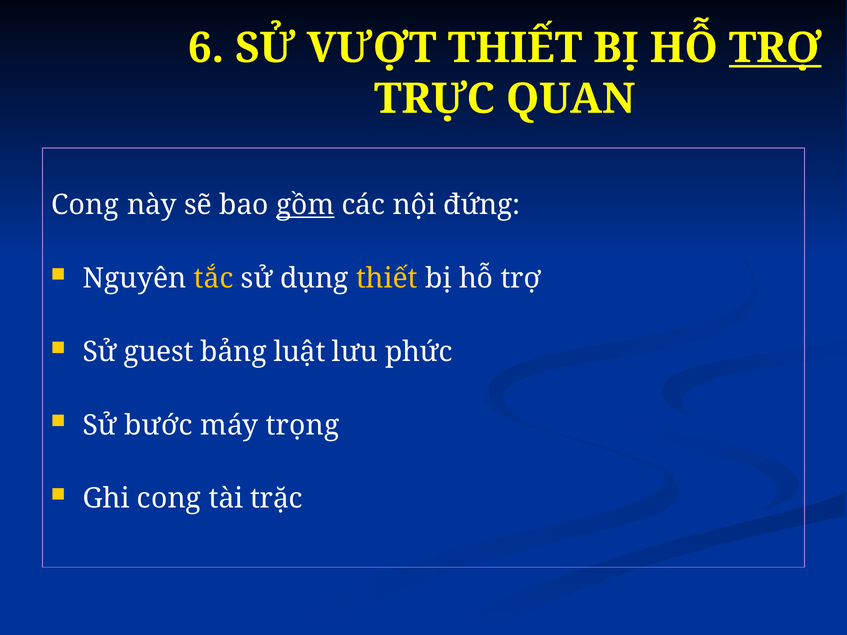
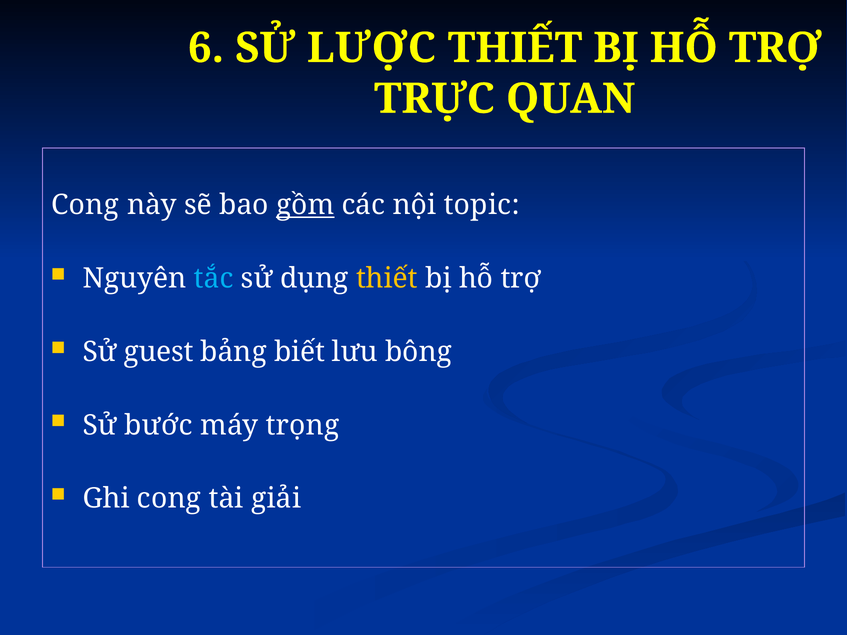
VƯỢT: VƯỢT -> LƯỢC (371, 48)
TRỢ underline: present -> none (775, 48)
đứng: đứng -> topic (482, 205)
tắc colour: yellow -> light blue (214, 279)
luật: luật -> biết (300, 352)
phức: phức -> bông (419, 352)
trặc: trặc -> giải (276, 499)
